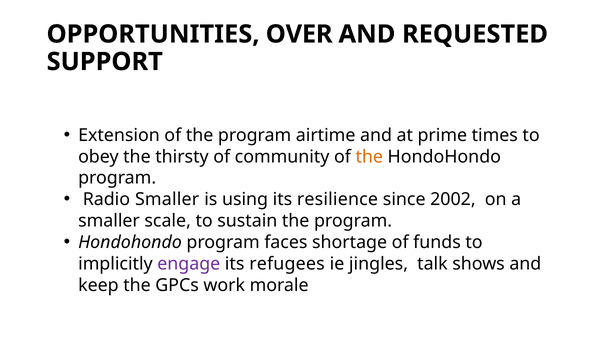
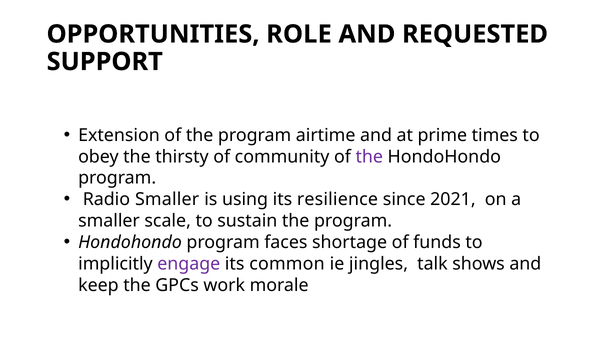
OVER: OVER -> ROLE (299, 34)
the colour: orange -> purple (369, 157)
2002: 2002 -> 2021 (453, 199)
refugees: refugees -> common (287, 264)
